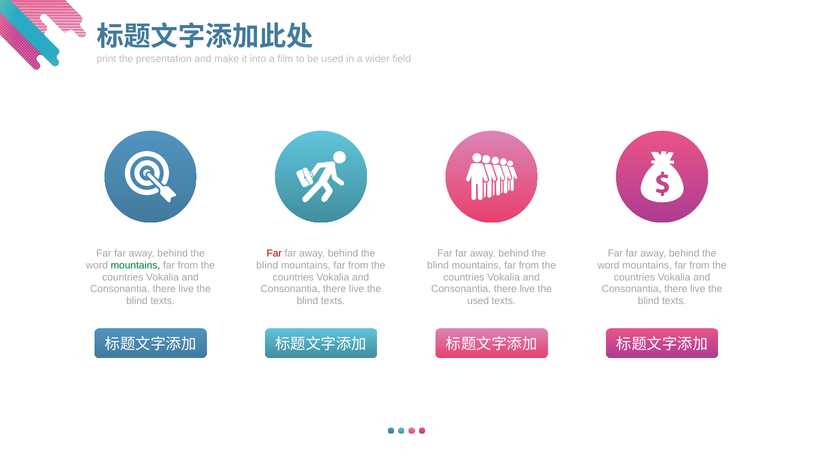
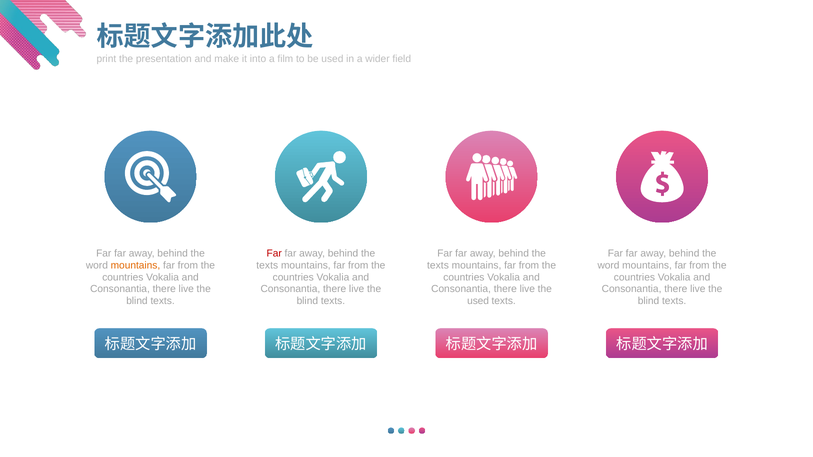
mountains colour: green -> orange (135, 266)
blind: blind -> texts (267, 266)
blind: blind -> texts (438, 266)
